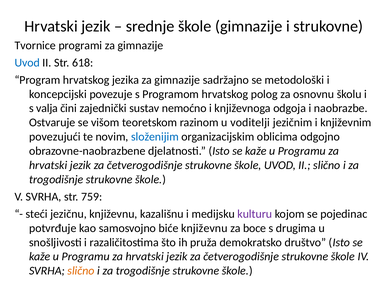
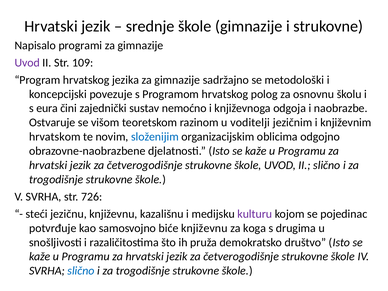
Tvornice: Tvornice -> Napisalo (35, 45)
Uvod colour: blue -> purple (27, 63)
618: 618 -> 109 (83, 63)
valja: valja -> eura (47, 108)
povezujući: povezujući -> hrvatskom (55, 137)
759: 759 -> 726 (92, 197)
boce: boce -> koga (255, 228)
slično colour: orange -> blue (81, 271)
